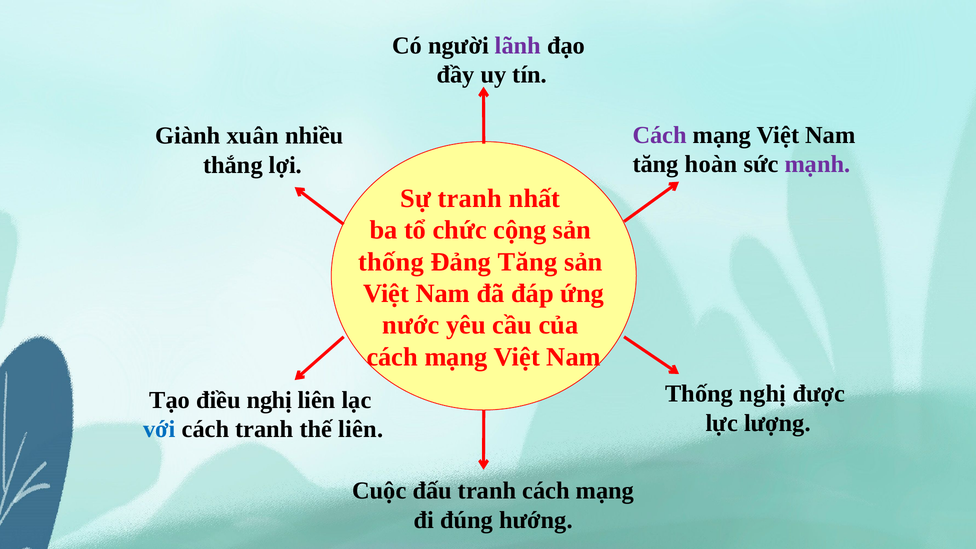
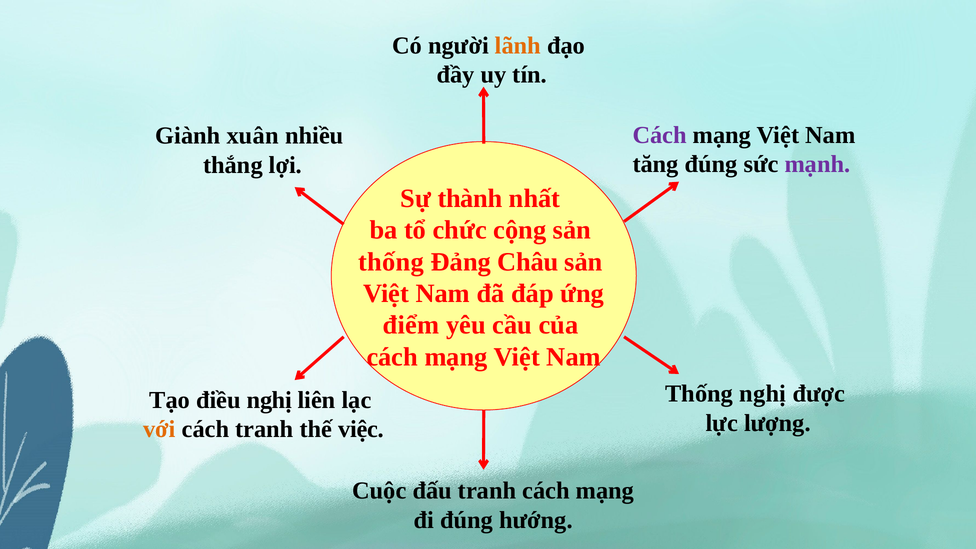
lãnh colour: purple -> orange (518, 46)
tăng hoàn: hoàn -> đúng (711, 164)
Sự tranh: tranh -> thành (470, 198)
Đảng Tăng: Tăng -> Châu (528, 262)
nước: nước -> điểm (411, 325)
với colour: blue -> orange (159, 429)
thế liên: liên -> việc (361, 429)
